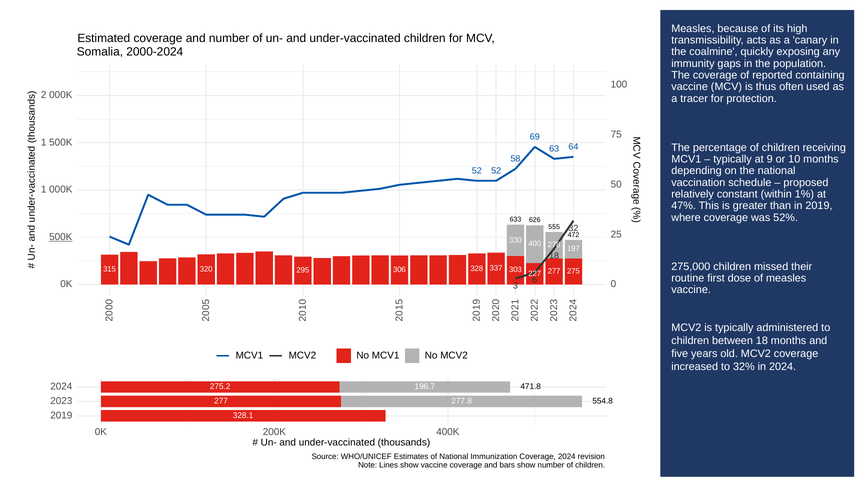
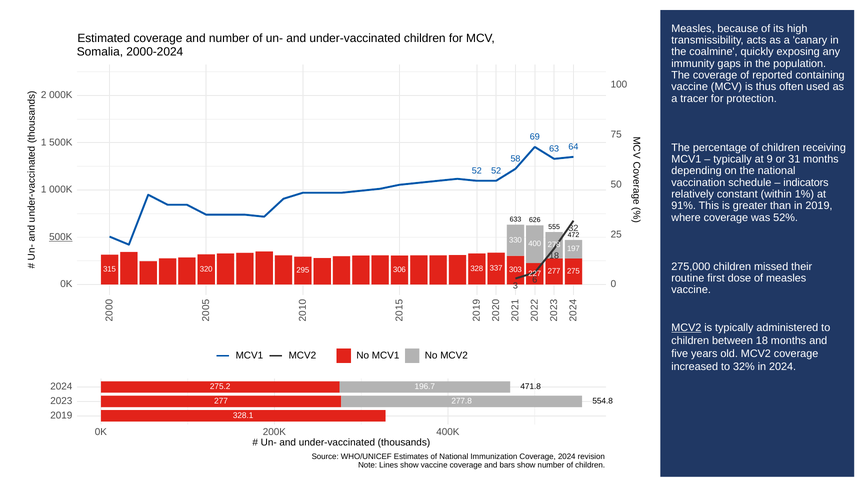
10: 10 -> 31 (794, 159)
proposed: proposed -> indicators (806, 182)
47%: 47% -> 91% (684, 206)
MCV2 underline: none -> present (686, 327)
